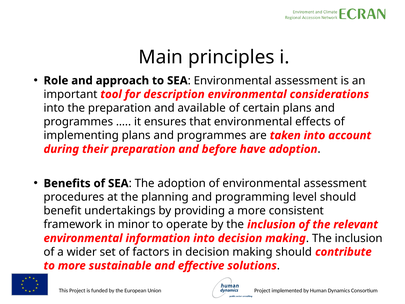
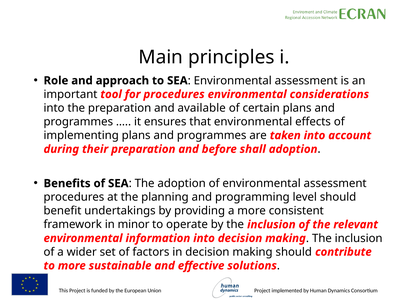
for description: description -> procedures (174, 94)
have: have -> shall (253, 149)
